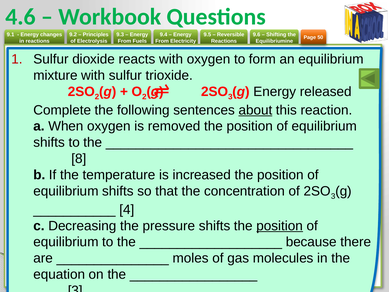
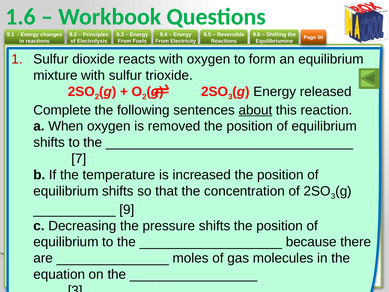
4.6: 4.6 -> 1.6 (21, 17)
8: 8 -> 7 (79, 159)
4: 4 -> 9 (127, 209)
position underline: present -> none (280, 226)
